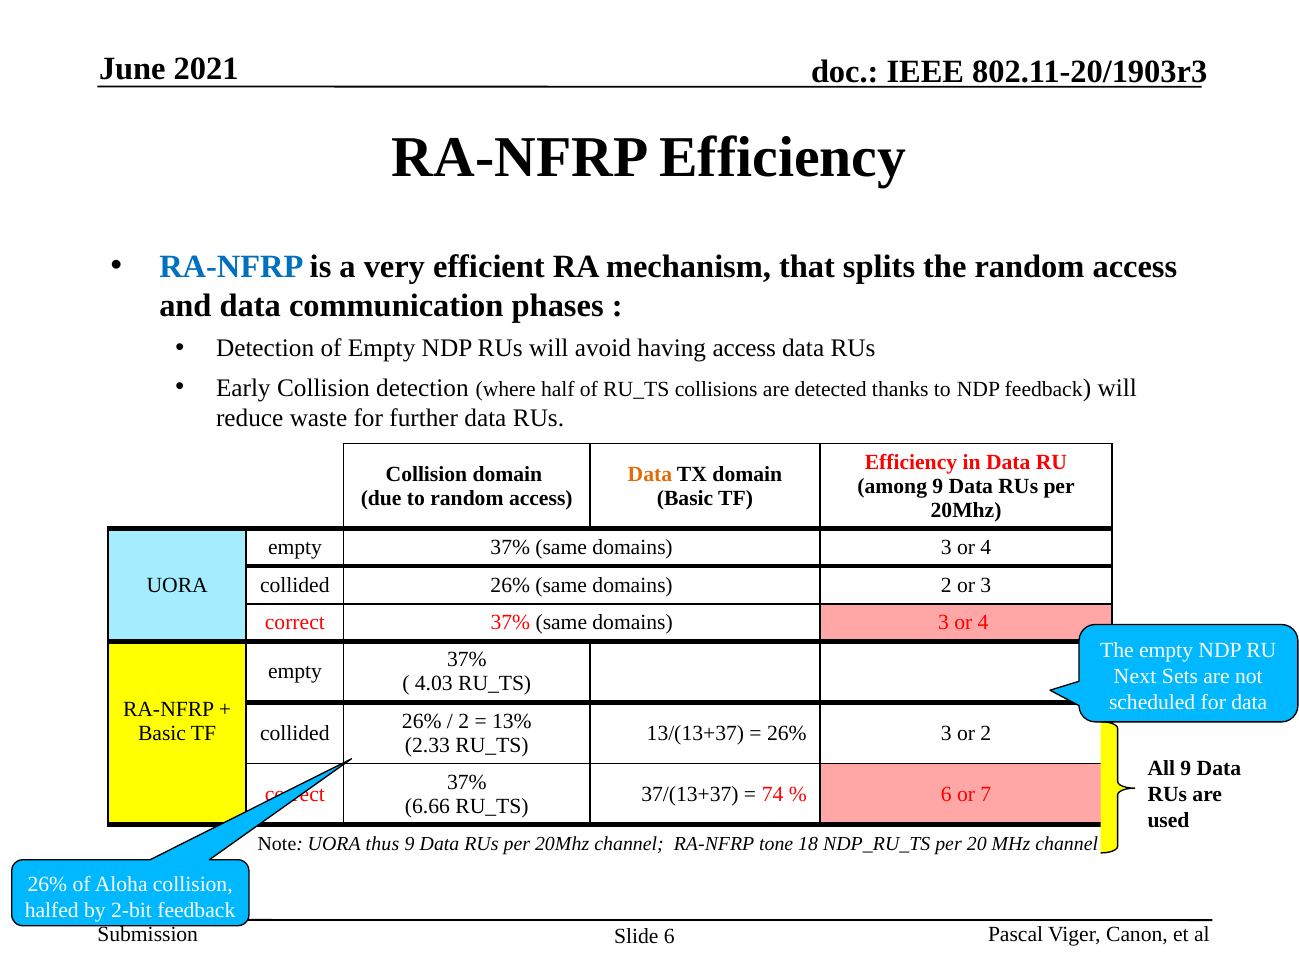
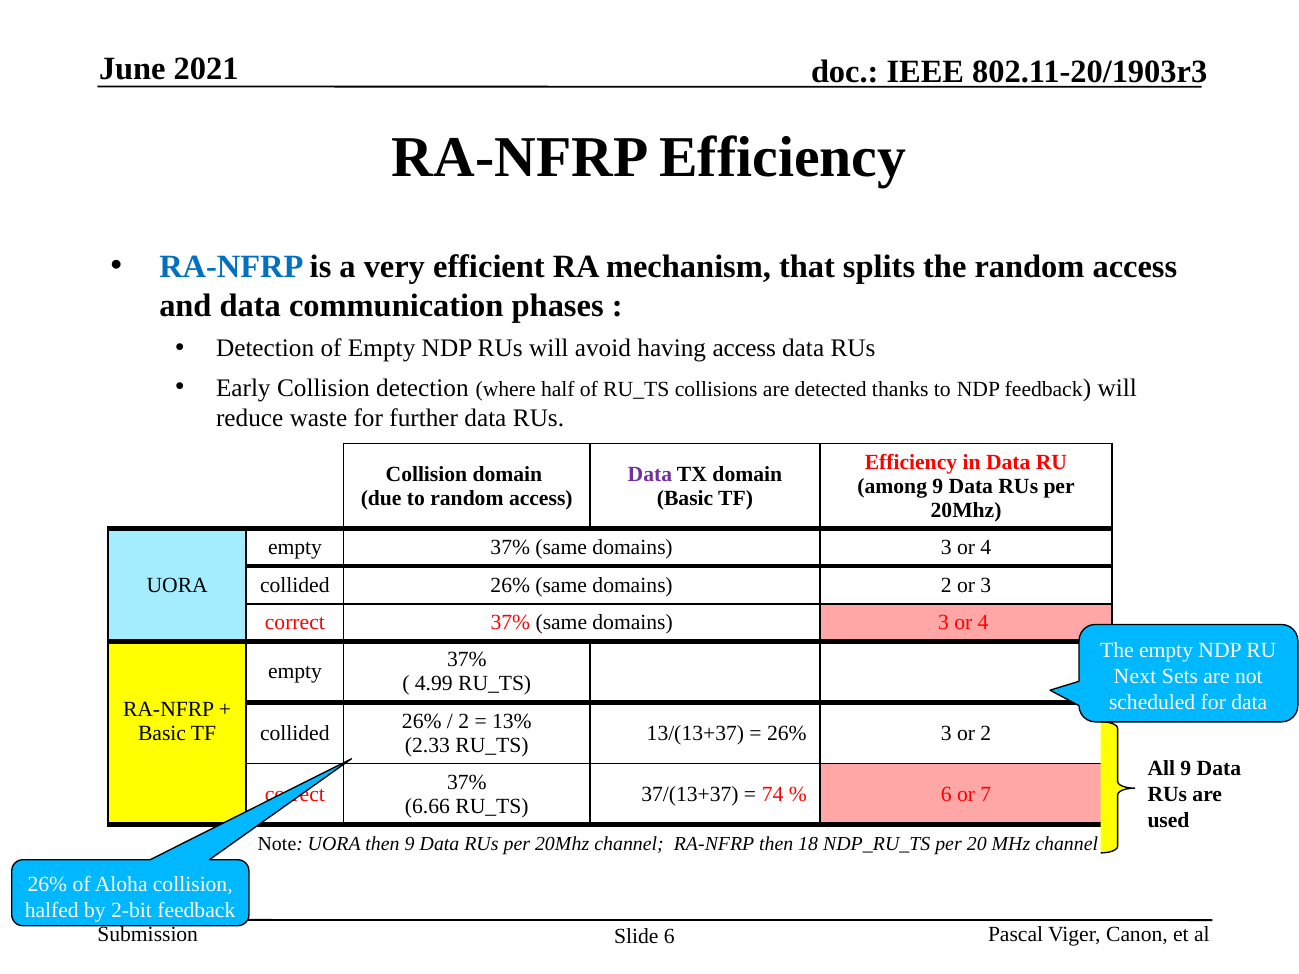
Data colour: orange -> purple (650, 474)
4.03: 4.03 -> 4.99 (434, 684)
thus: thus -> then (383, 844)
RA-NFRP tone: tone -> then (776, 844)
